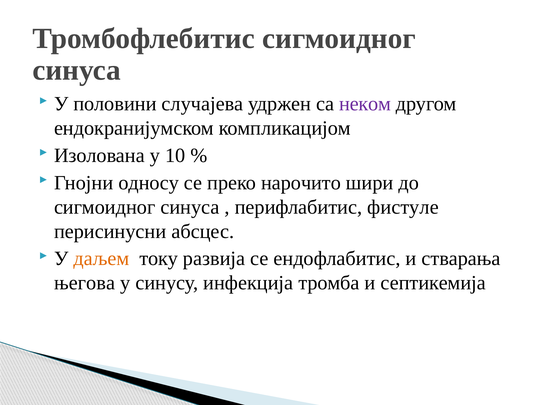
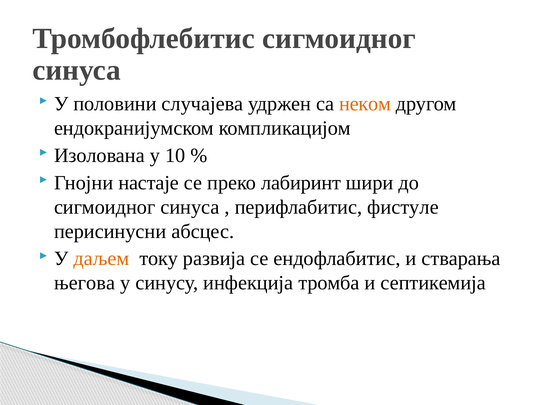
неком colour: purple -> orange (365, 104)
односу: односу -> настаје (149, 183)
нарочито: нарочито -> лабиринт (301, 183)
